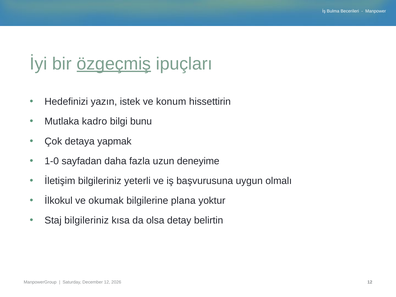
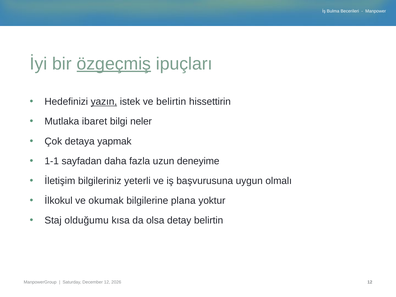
yazın underline: none -> present (104, 102)
ve konum: konum -> belirtin (171, 102)
kadro: kadro -> ibaret (95, 121)
bunu: bunu -> neler (141, 121)
1-0: 1-0 -> 1-1 (52, 161)
Staj bilgileriniz: bilgileriniz -> olduğumu (87, 220)
